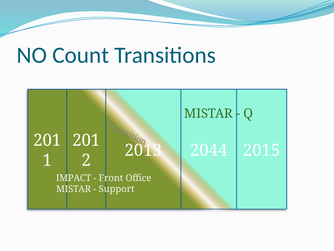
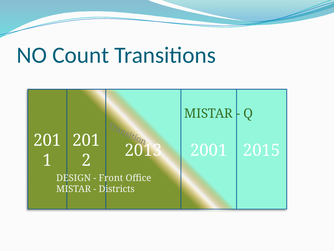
2044: 2044 -> 2001 (209, 150)
IMPACT: IMPACT -> DESIGN (74, 178)
Support: Support -> Districts (117, 189)
